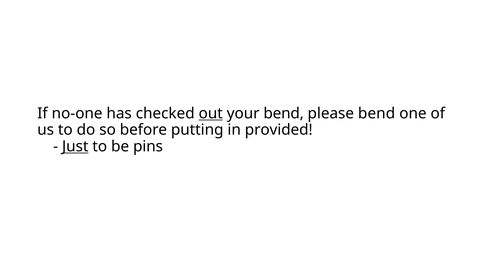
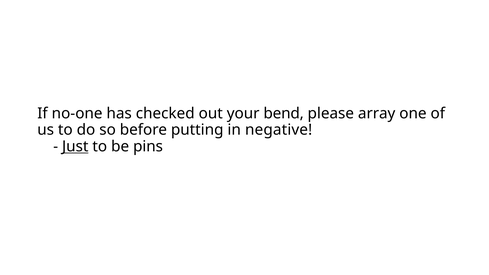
out underline: present -> none (211, 113)
please bend: bend -> array (377, 113)
provided: provided -> negative (279, 130)
